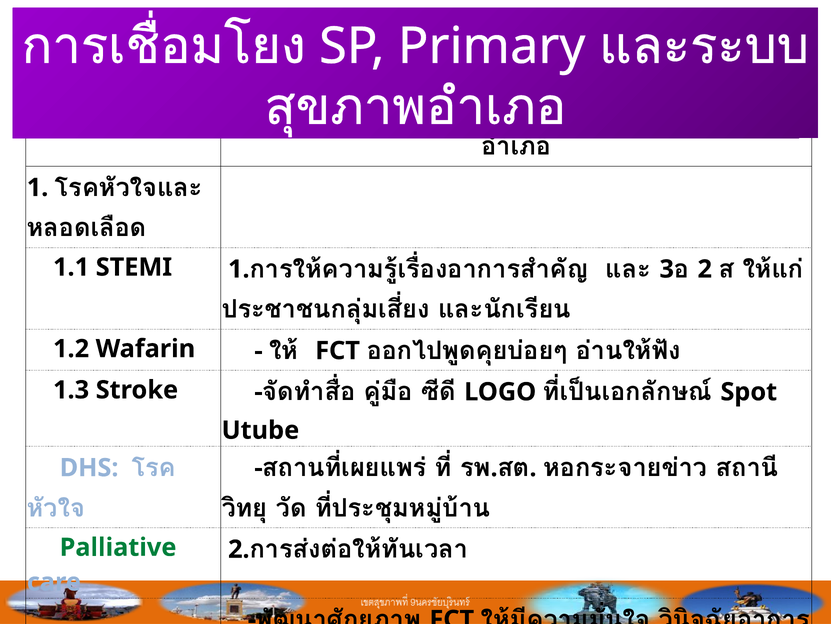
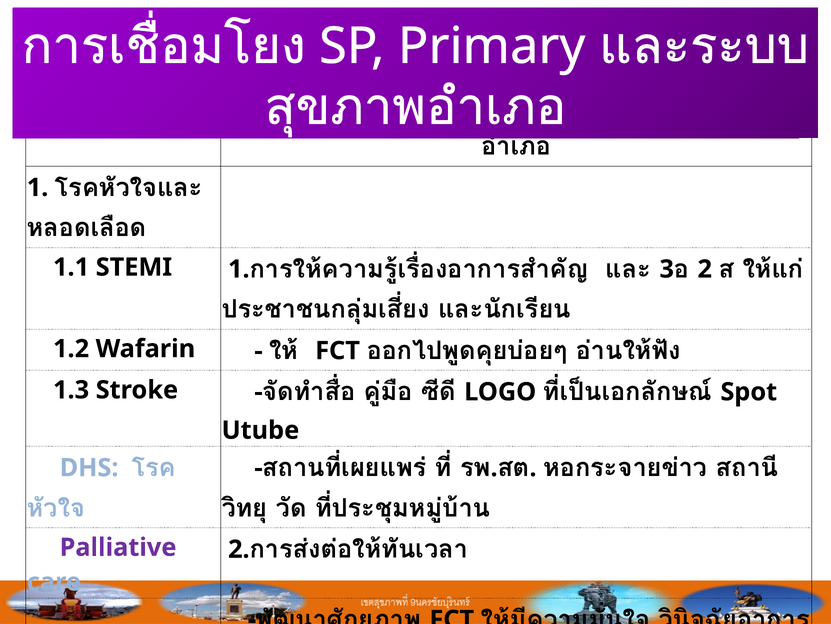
Palliative colour: green -> purple (118, 547)
